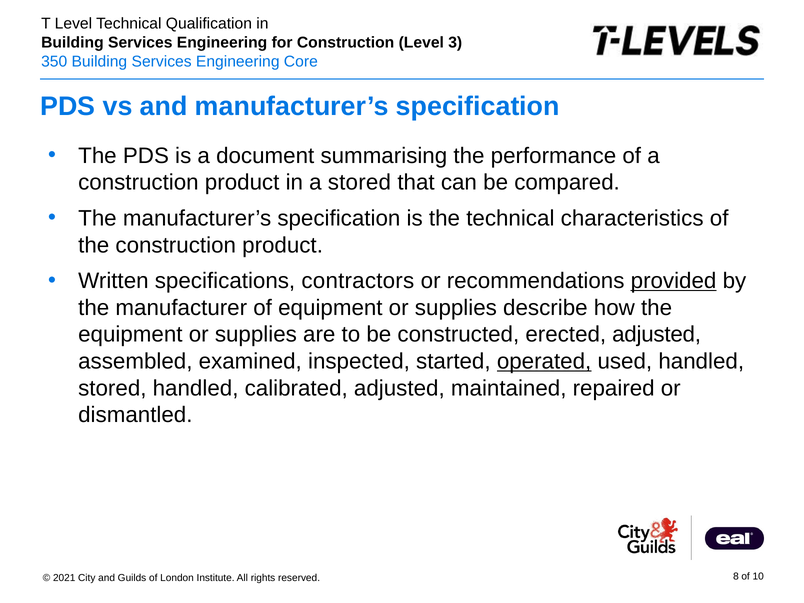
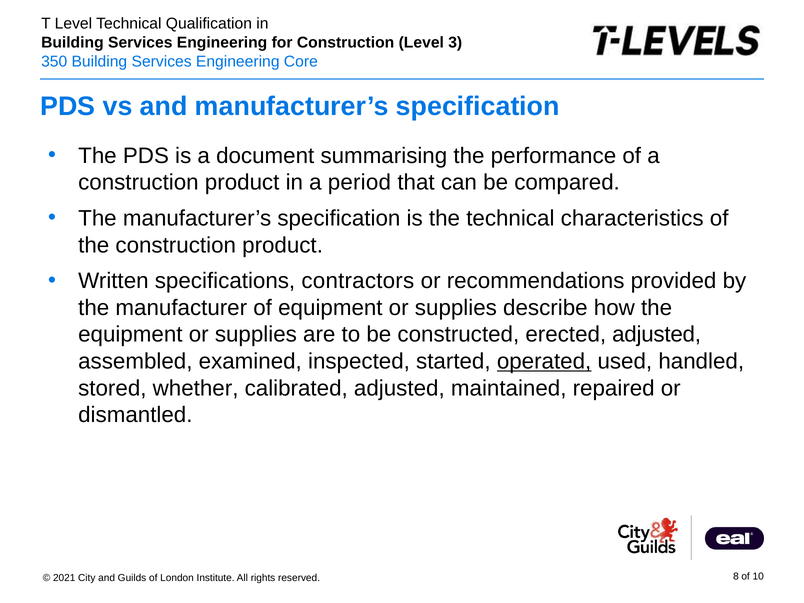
a stored: stored -> period (359, 183)
provided underline: present -> none (674, 281)
stored handled: handled -> whether (196, 388)
